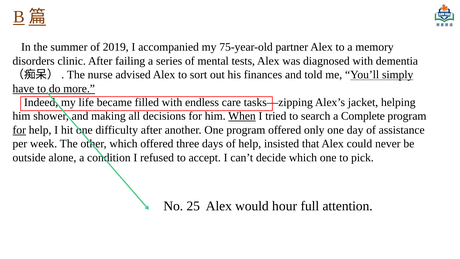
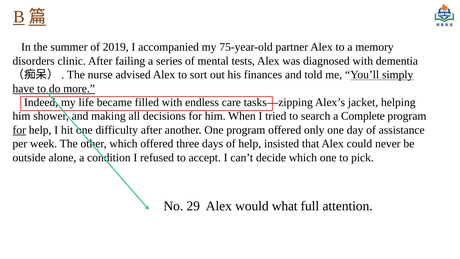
When underline: present -> none (242, 116)
25: 25 -> 29 (193, 206)
hour: hour -> what (285, 206)
